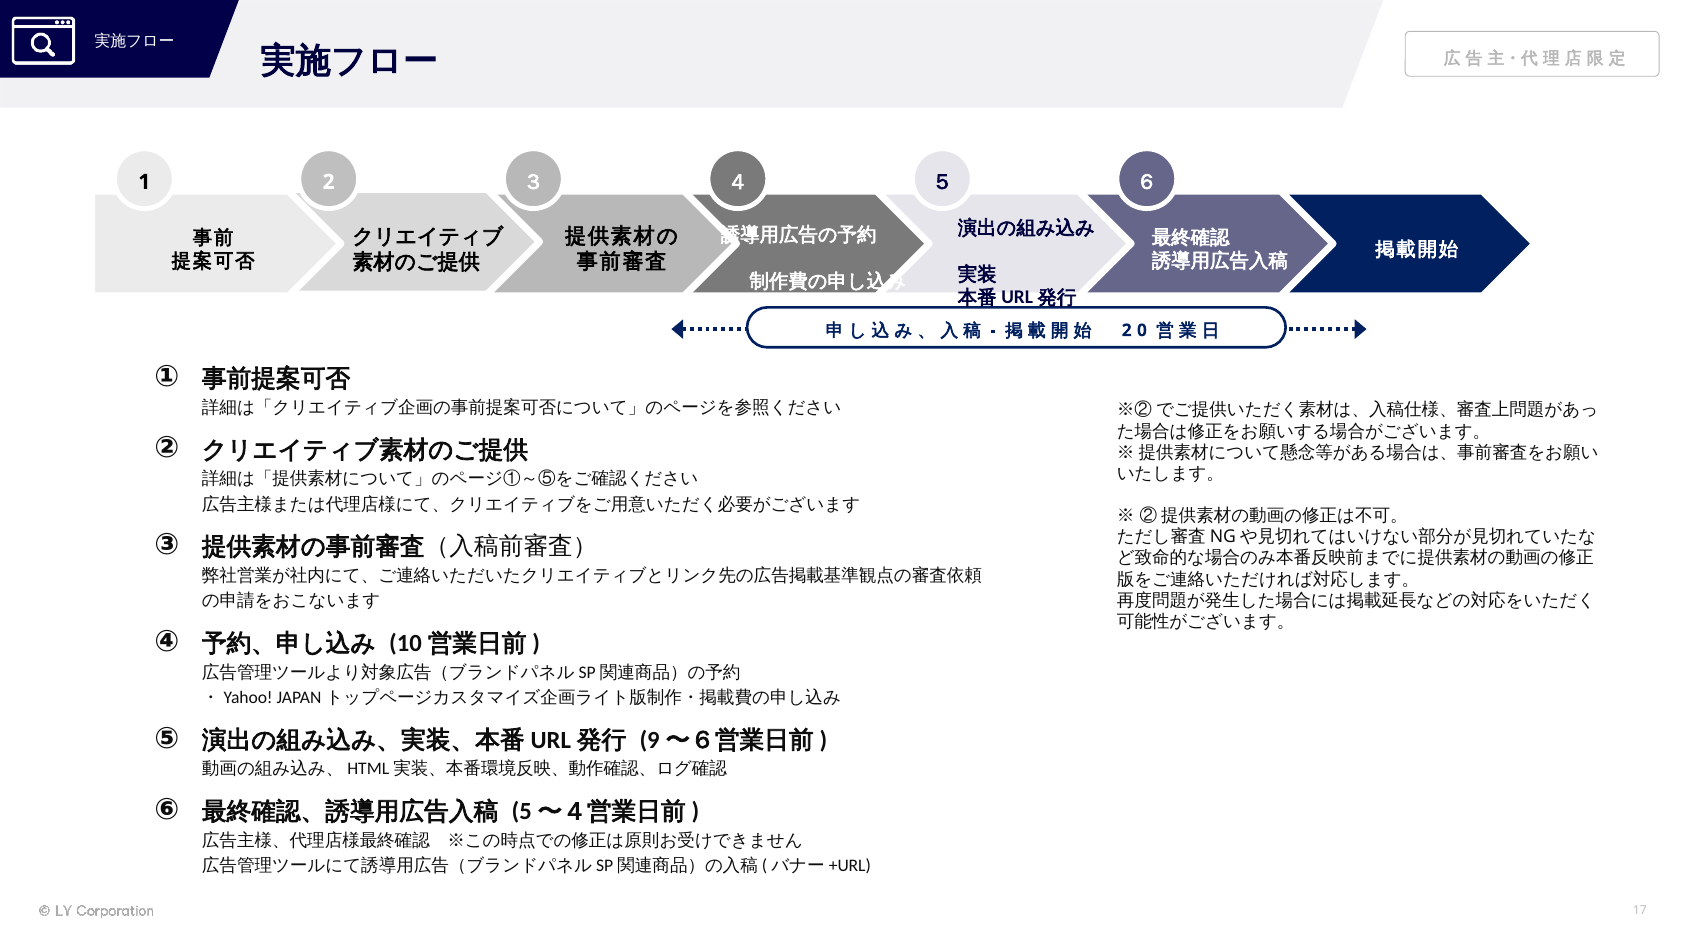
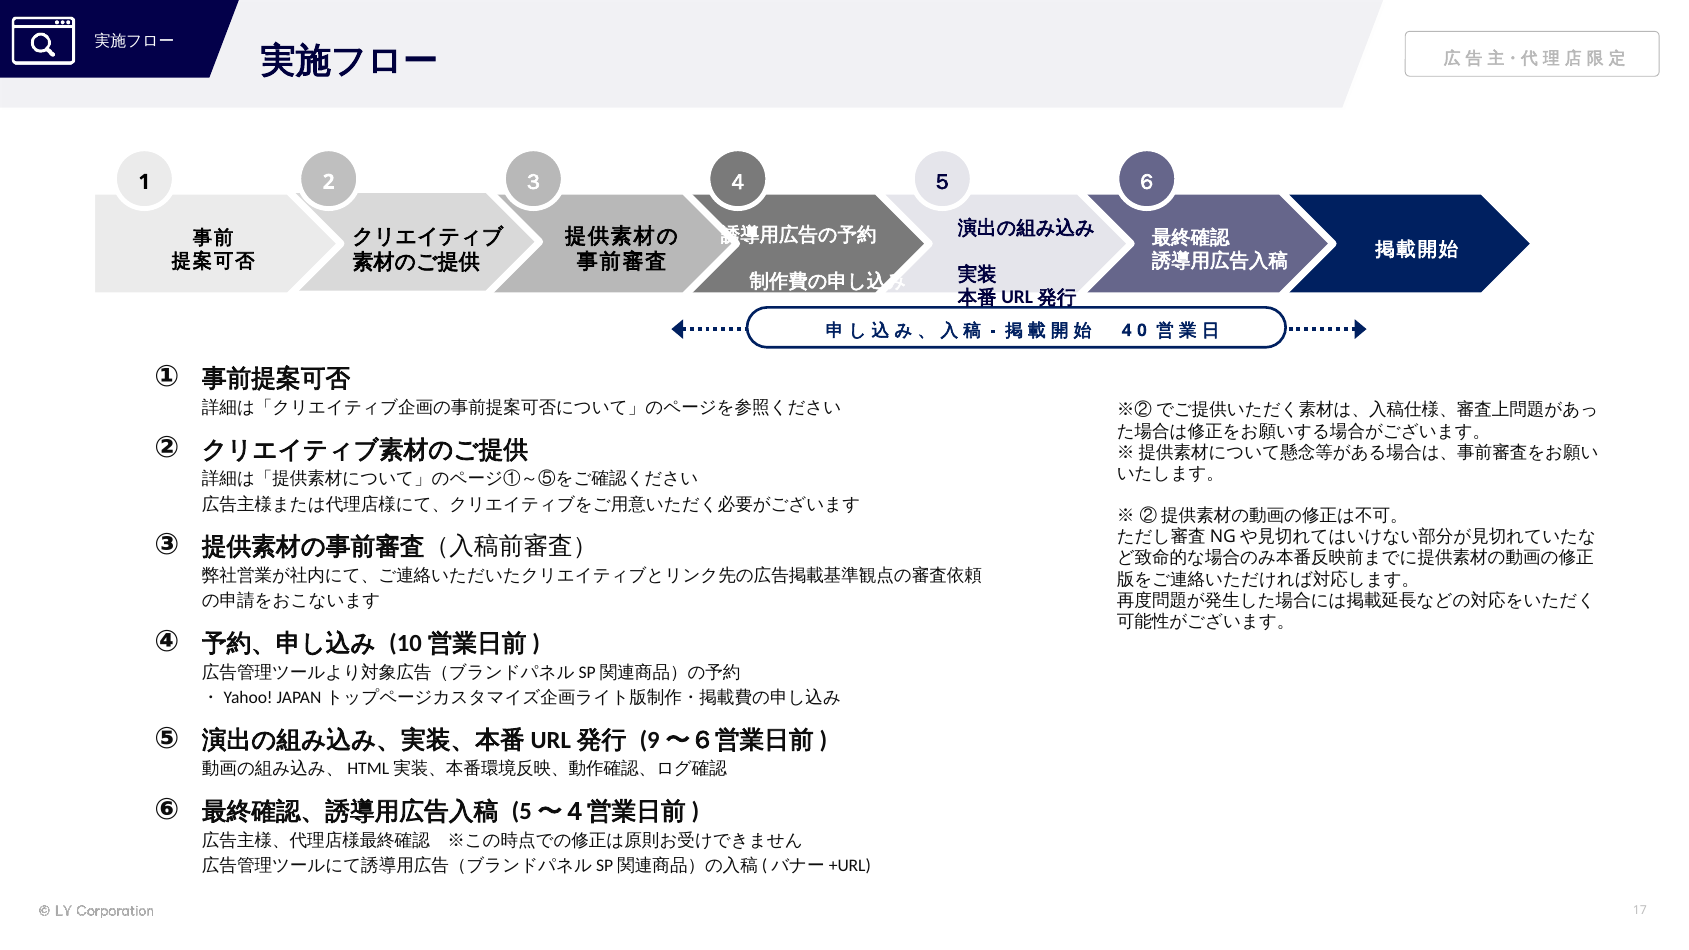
2: 2 -> 4 (1127, 330)
